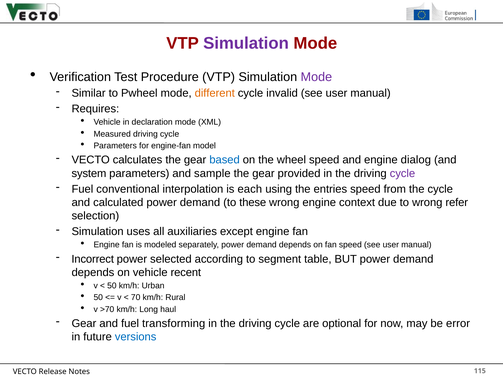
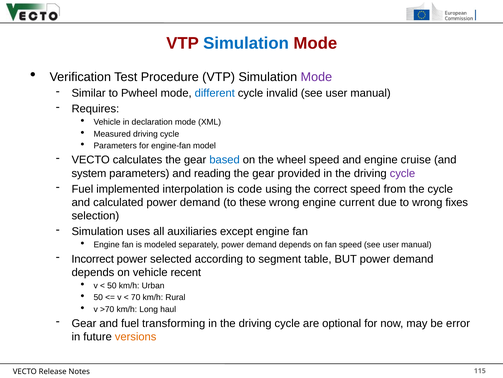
Simulation colour: purple -> blue (246, 43)
different colour: orange -> blue (215, 93)
dialog: dialog -> cruise (416, 160)
sample: sample -> reading (212, 173)
conventional: conventional -> implemented (128, 189)
each: each -> code (250, 189)
entries: entries -> correct (330, 189)
context: context -> current (357, 202)
refer: refer -> fixes (457, 202)
versions colour: blue -> orange (136, 336)
